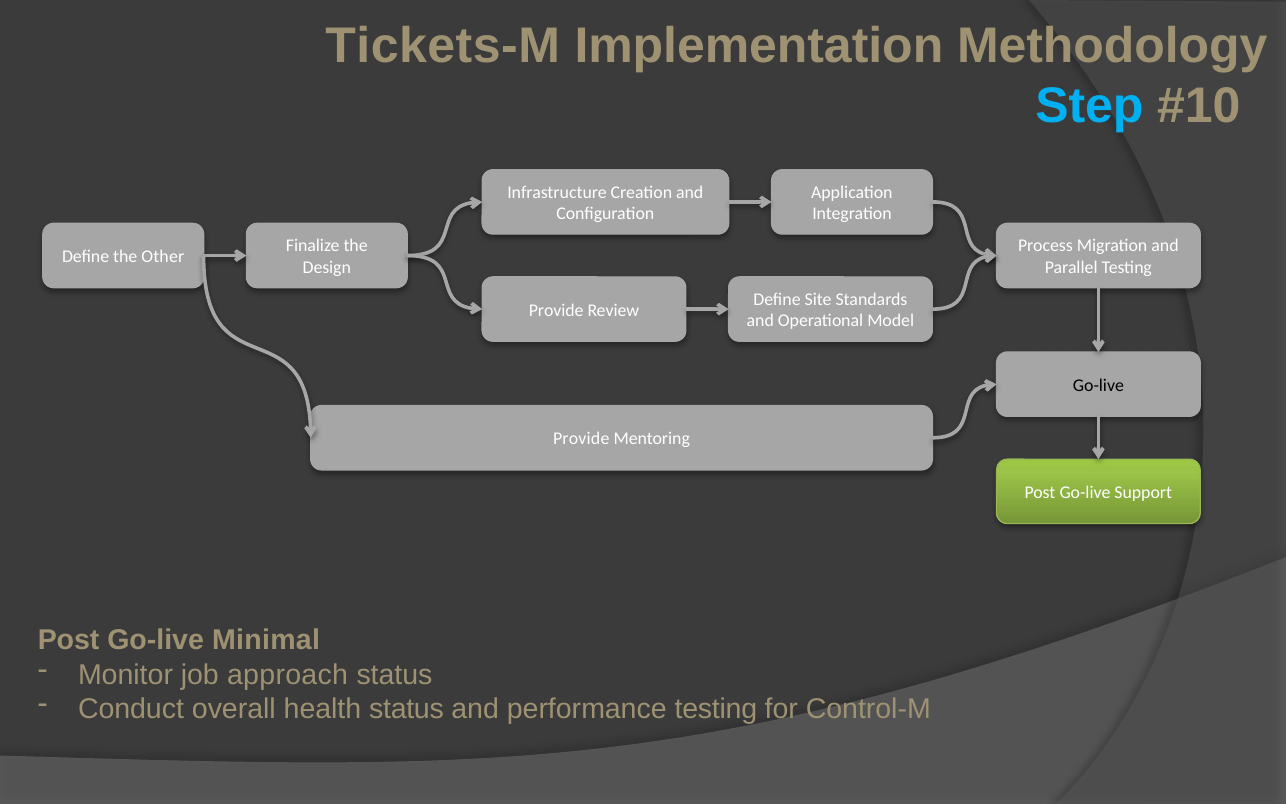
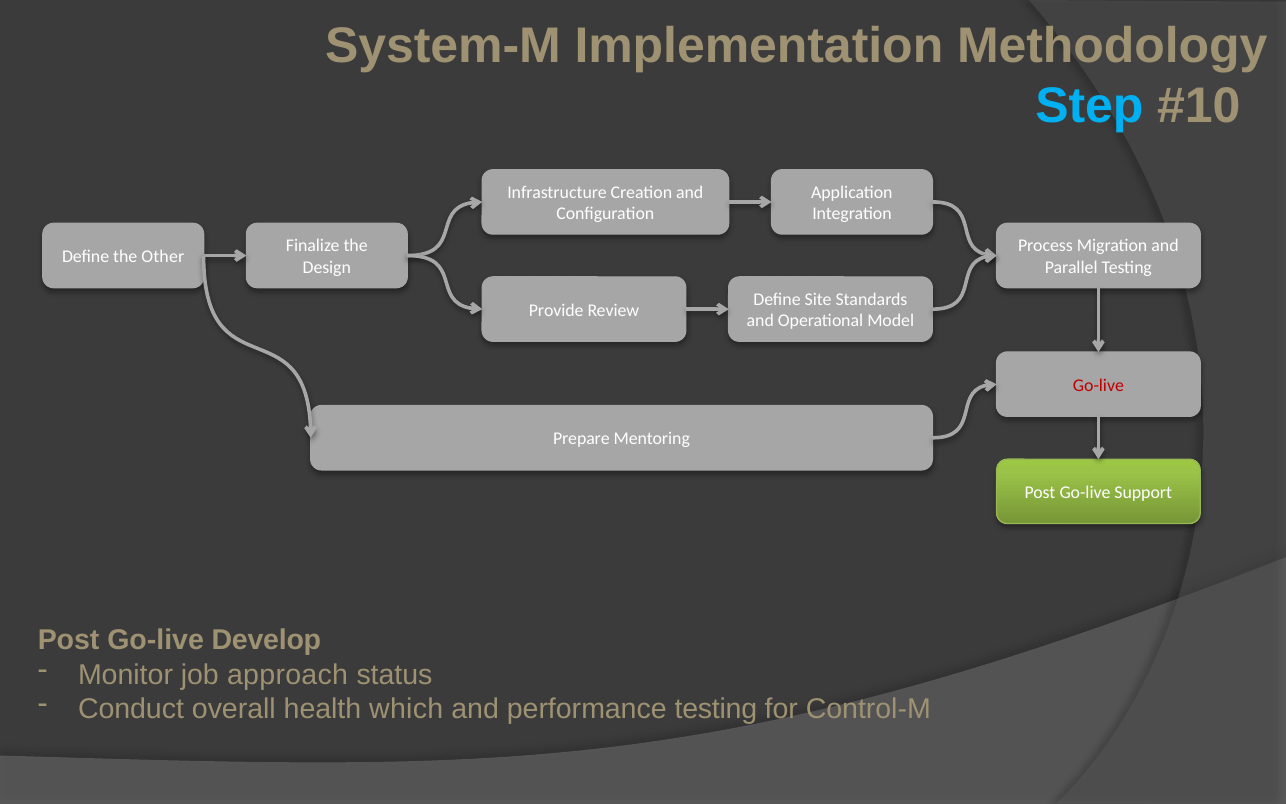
Tickets-M: Tickets-M -> System-M (443, 46)
Go-live colour: black -> red (1098, 385)
Provide: Provide -> Prepare (581, 439)
Minimal: Minimal -> Develop (266, 640)
health status: status -> which (406, 709)
